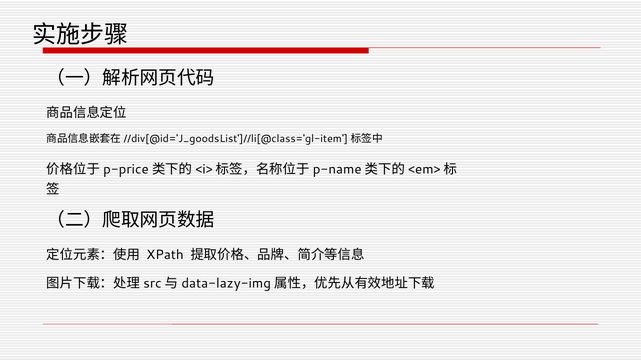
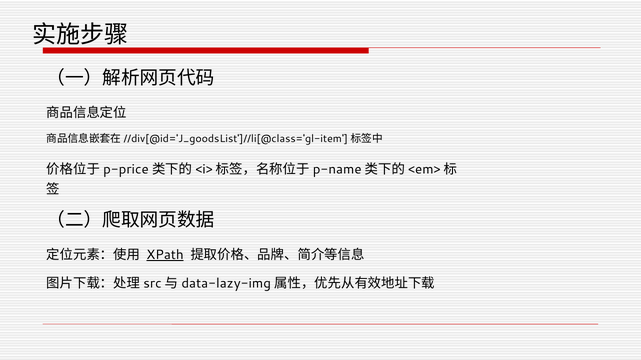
XPath underline: none -> present (165, 255)
